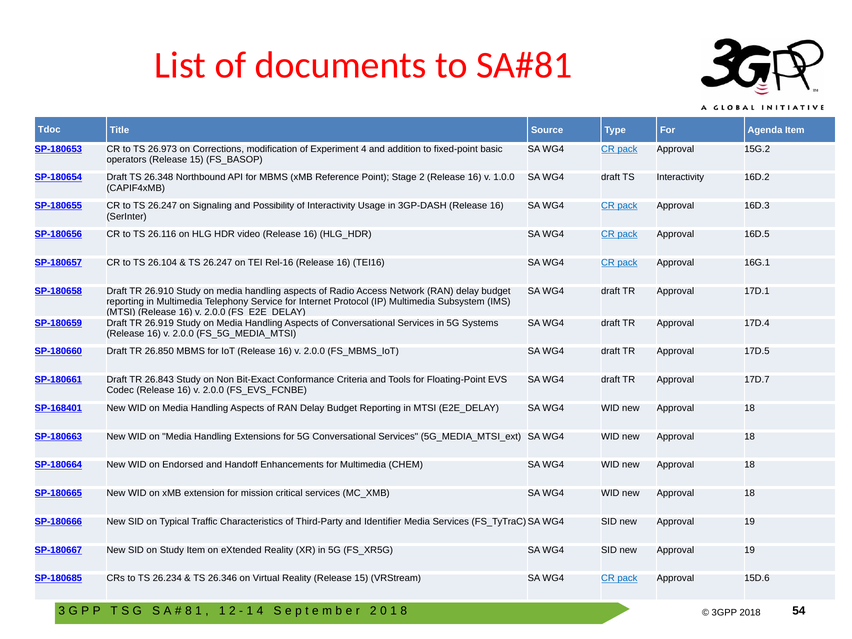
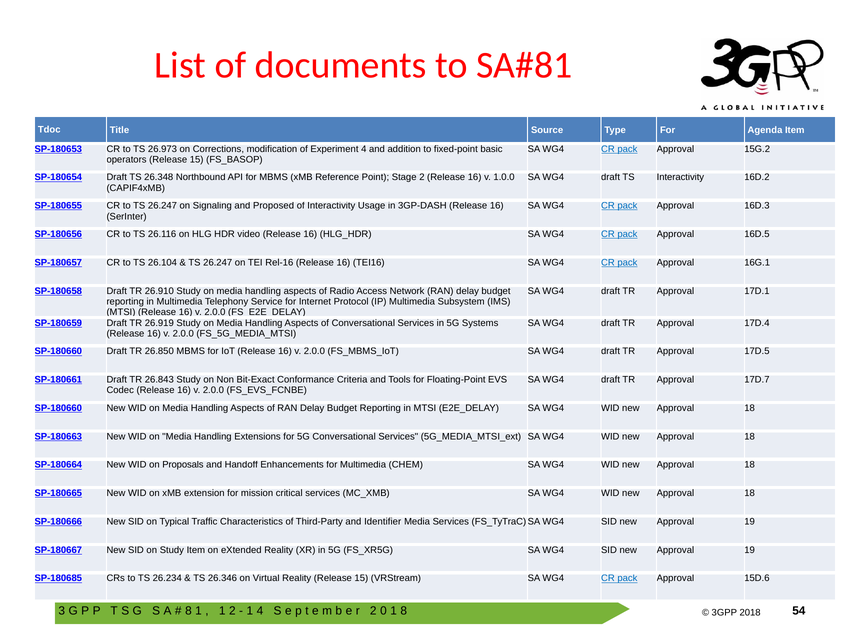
Possibility: Possibility -> Proposed (274, 206)
SP-168401: SP-168401 -> SP-180660 (58, 408)
Endorsed: Endorsed -> Proposals (183, 465)
